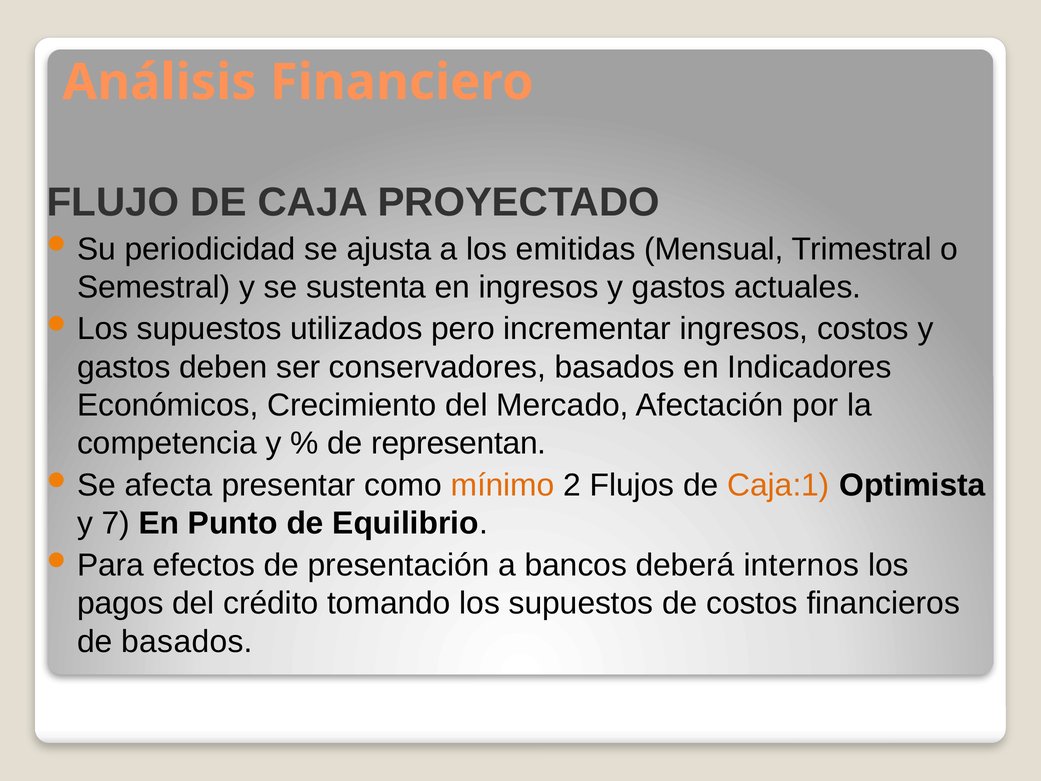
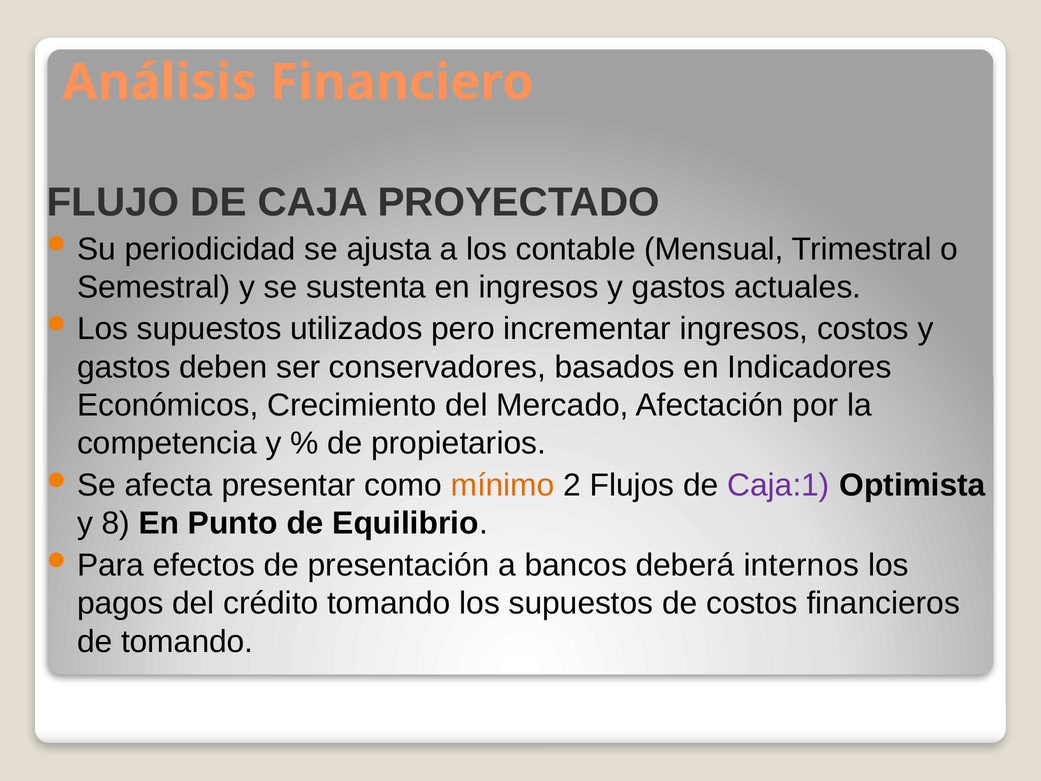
emitidas: emitidas -> contable (576, 249)
representan: representan -> propietarios (459, 443)
Caja:1 colour: orange -> purple (778, 485)
7: 7 -> 8 (116, 523)
de basados: basados -> tomando (187, 641)
